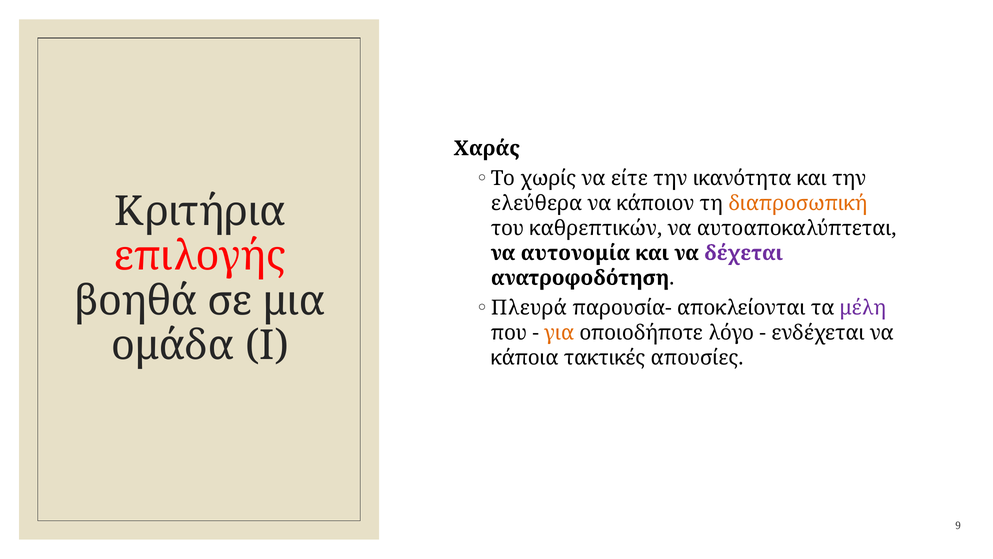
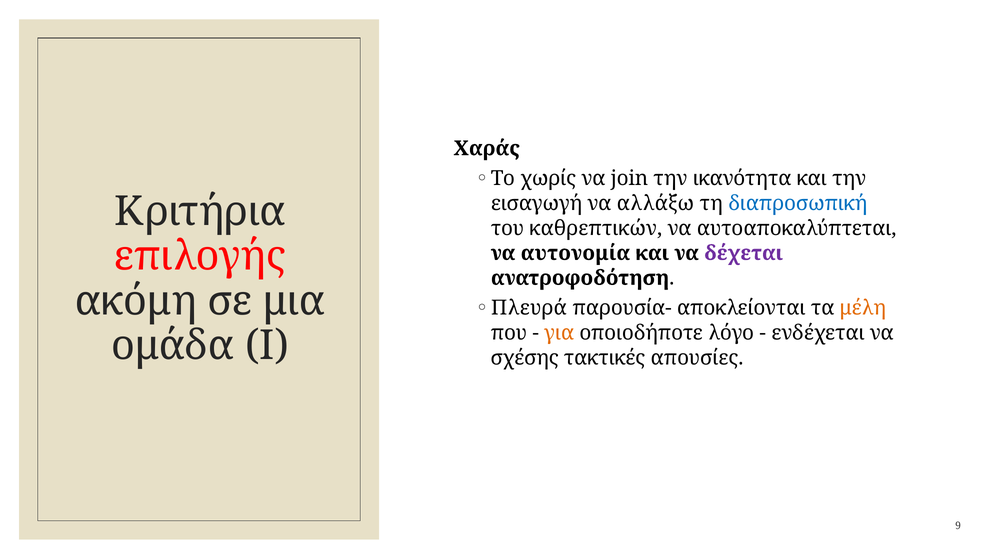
είτε: είτε -> join (629, 178)
ελεύθερα: ελεύθερα -> εισαγωγή (537, 203)
κάποιον: κάποιον -> αλλάξω (655, 203)
διαπροσωπική colour: orange -> blue (798, 203)
βοηθά: βοηθά -> ακόμη (136, 301)
μέλη colour: purple -> orange (863, 308)
κάποια: κάποια -> σχέσης (525, 358)
